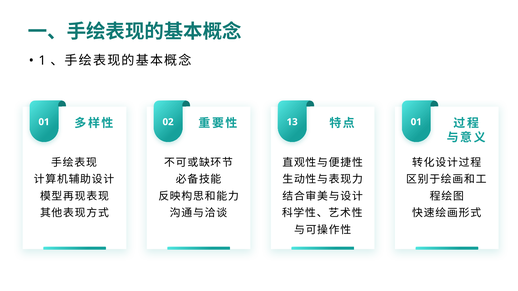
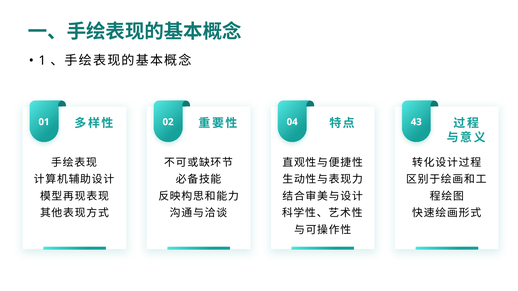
13: 13 -> 04 (292, 122)
01: 01 -> 43 (416, 122)
